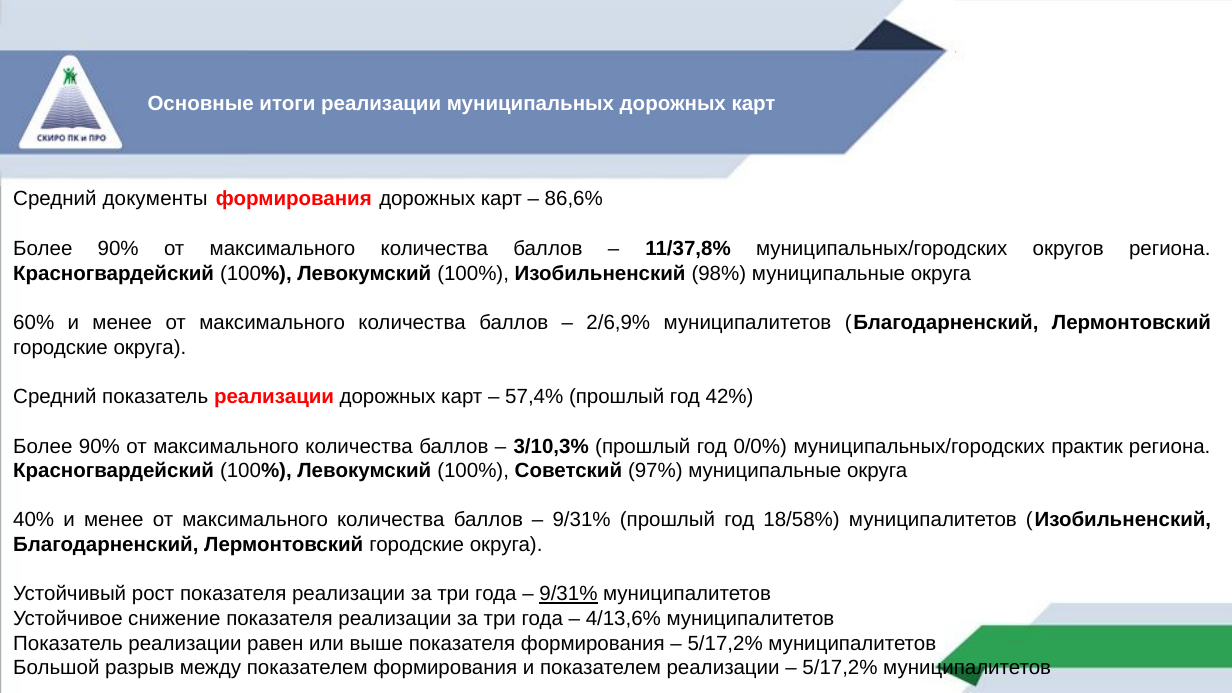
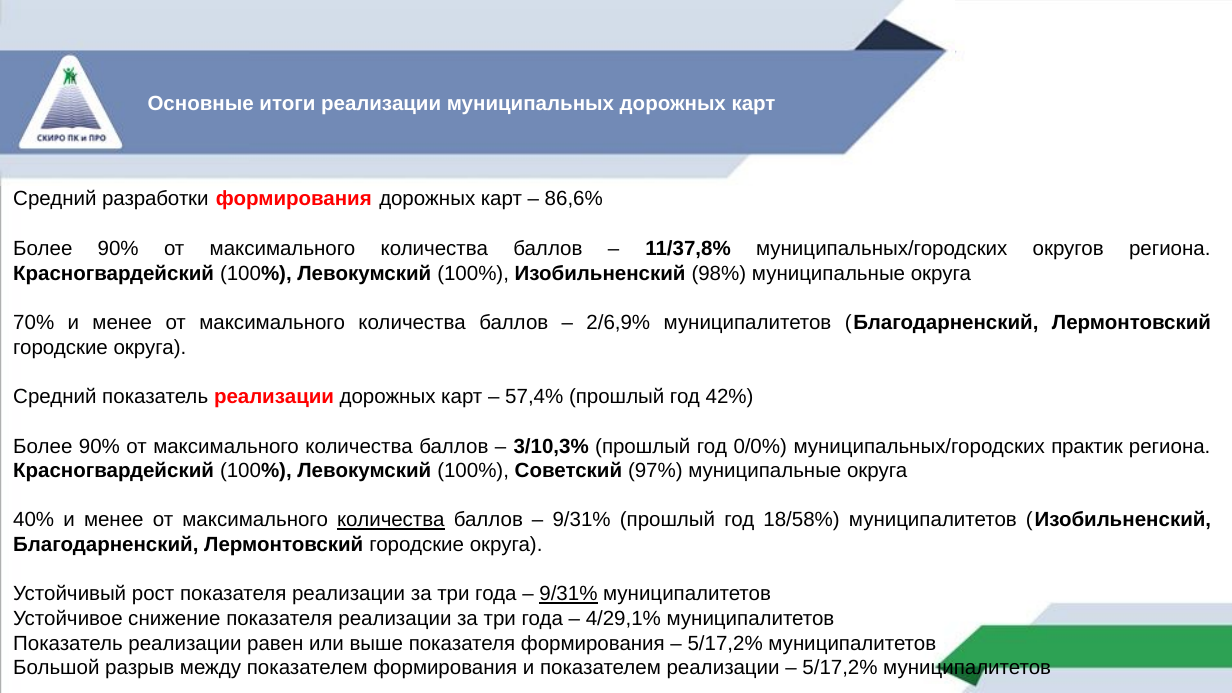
документы: документы -> разработки (155, 198)
60%: 60% -> 70% (34, 323)
количества underline: none -> present (391, 520)
4/13,6%: 4/13,6% -> 4/29,1% (623, 619)
